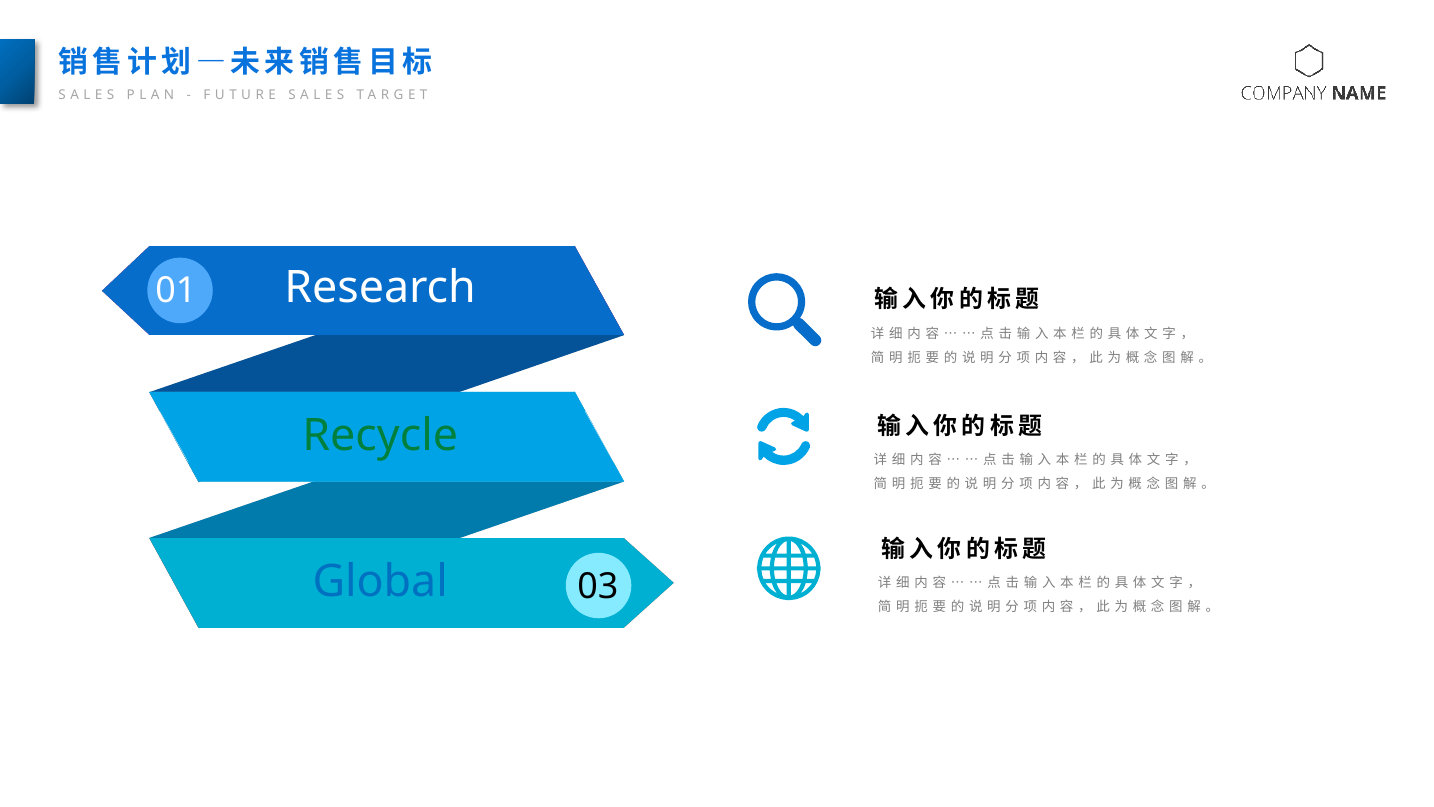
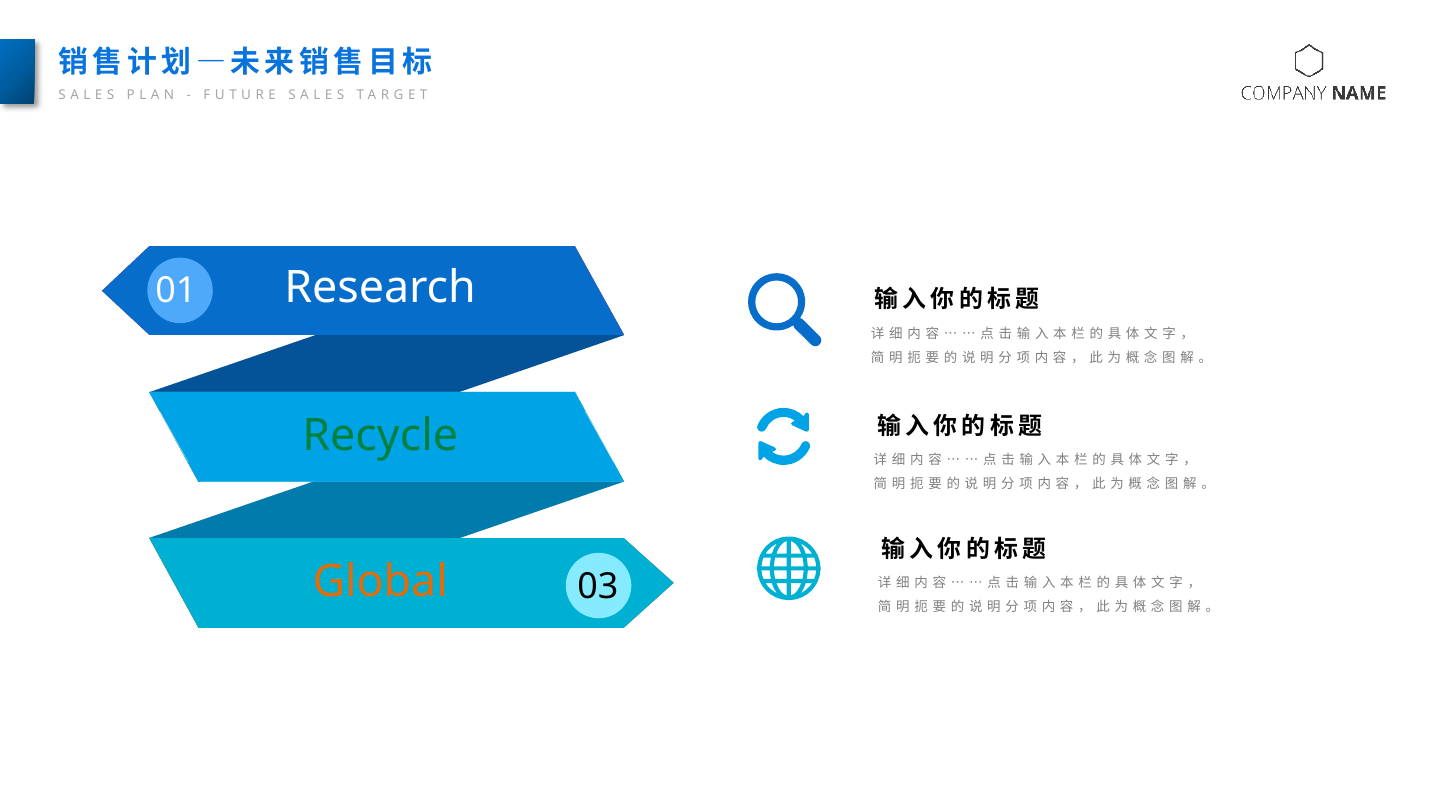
Global colour: blue -> orange (380, 581)
